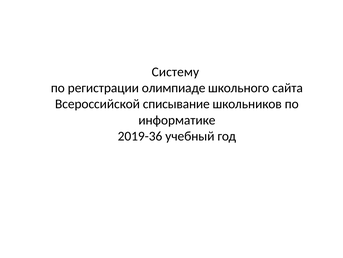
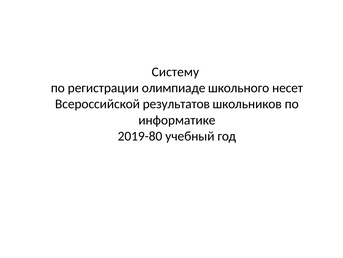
сайта: сайта -> несет (288, 88)
списывание: списывание -> результатов (176, 104)
2019-36: 2019-36 -> 2019-80 (140, 136)
